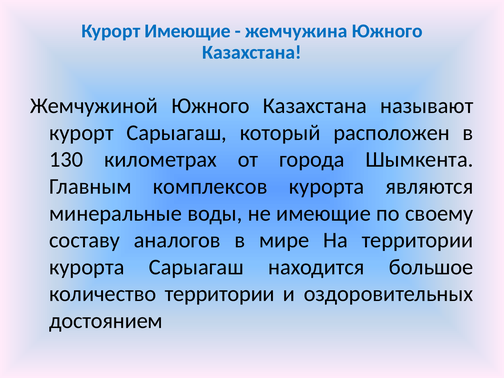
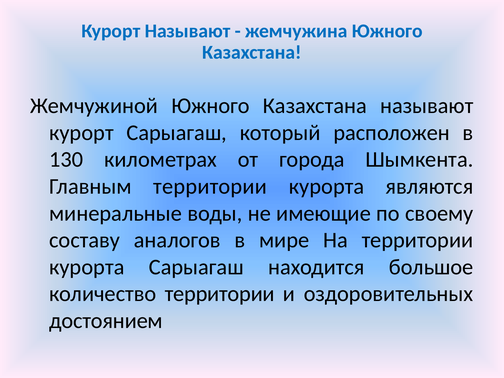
Курорт Имеющие: Имеющие -> Называют (188, 31)
Главным комплексов: комплексов -> территории (210, 186)
